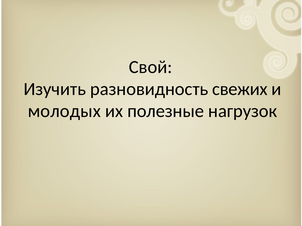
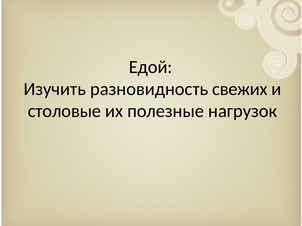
Свой: Свой -> Едой (151, 67)
молодых: молодых -> столовые (64, 111)
